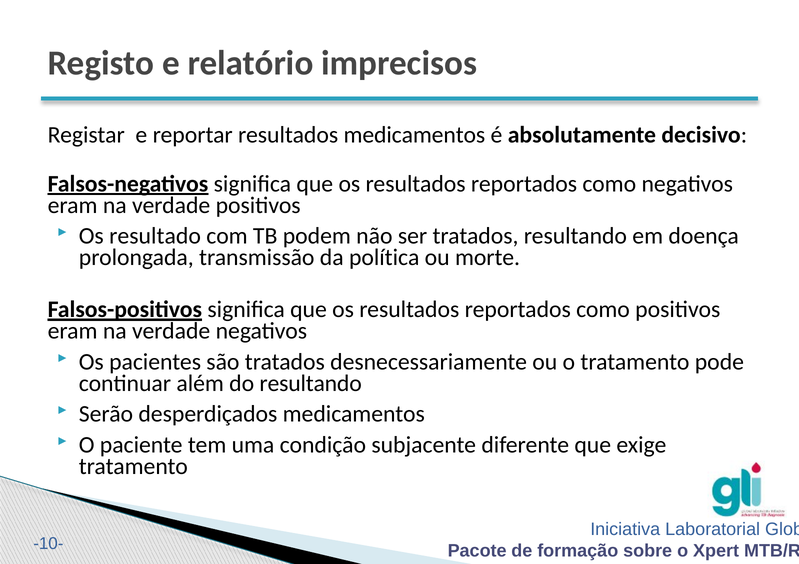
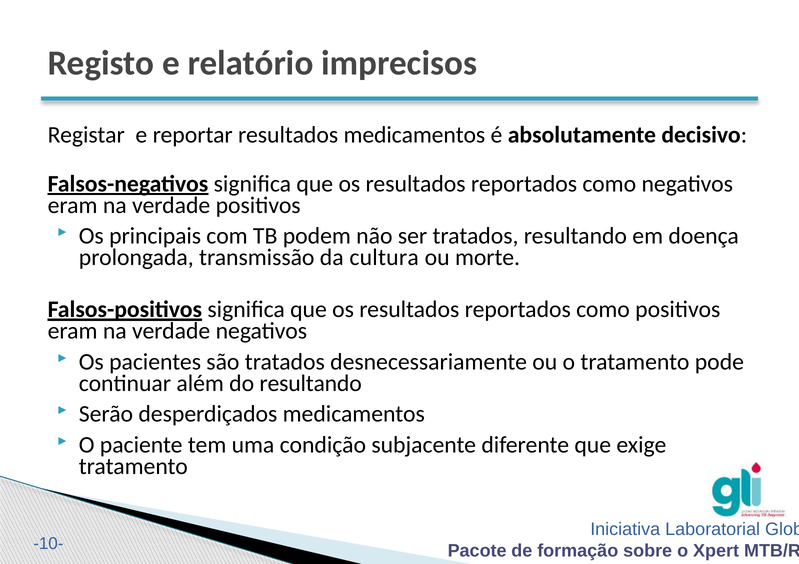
resultado: resultado -> principais (155, 236)
política: política -> cultura (384, 257)
